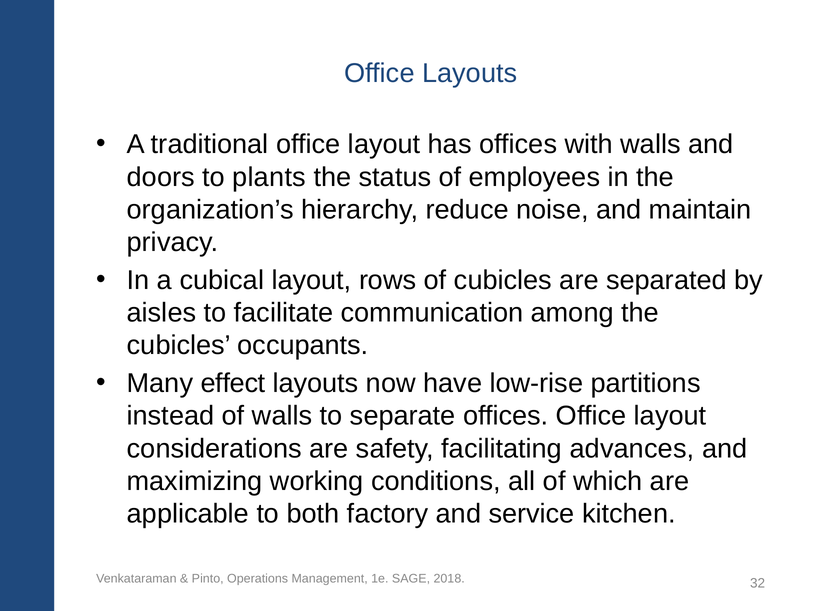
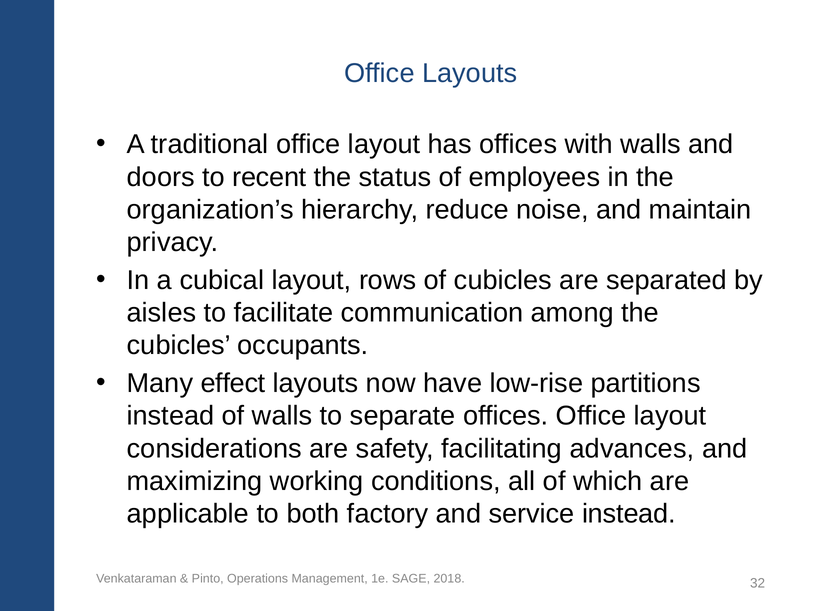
plants: plants -> recent (269, 177)
service kitchen: kitchen -> instead (629, 513)
